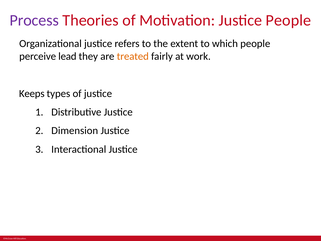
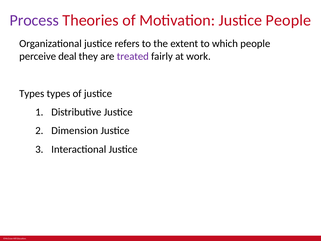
lead: lead -> deal (67, 56)
treated colour: orange -> purple (133, 56)
Keeps: Keeps -> Types (32, 93)
